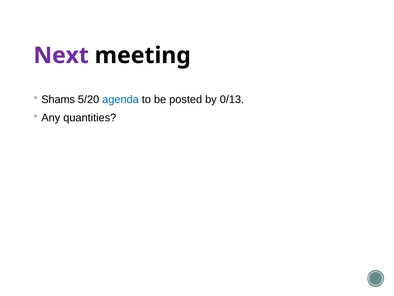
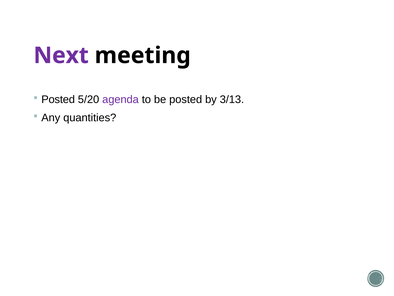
Shams: Shams -> Posted (58, 99)
agenda colour: blue -> purple (121, 99)
0/13: 0/13 -> 3/13 (232, 99)
